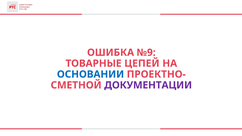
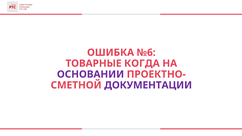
№9: №9 -> №6 (146, 53)
ЦЕПЕЙ: ЦЕПЕЙ -> КОГДА (142, 63)
ОСНОВАНИИ colour: blue -> purple (91, 74)
